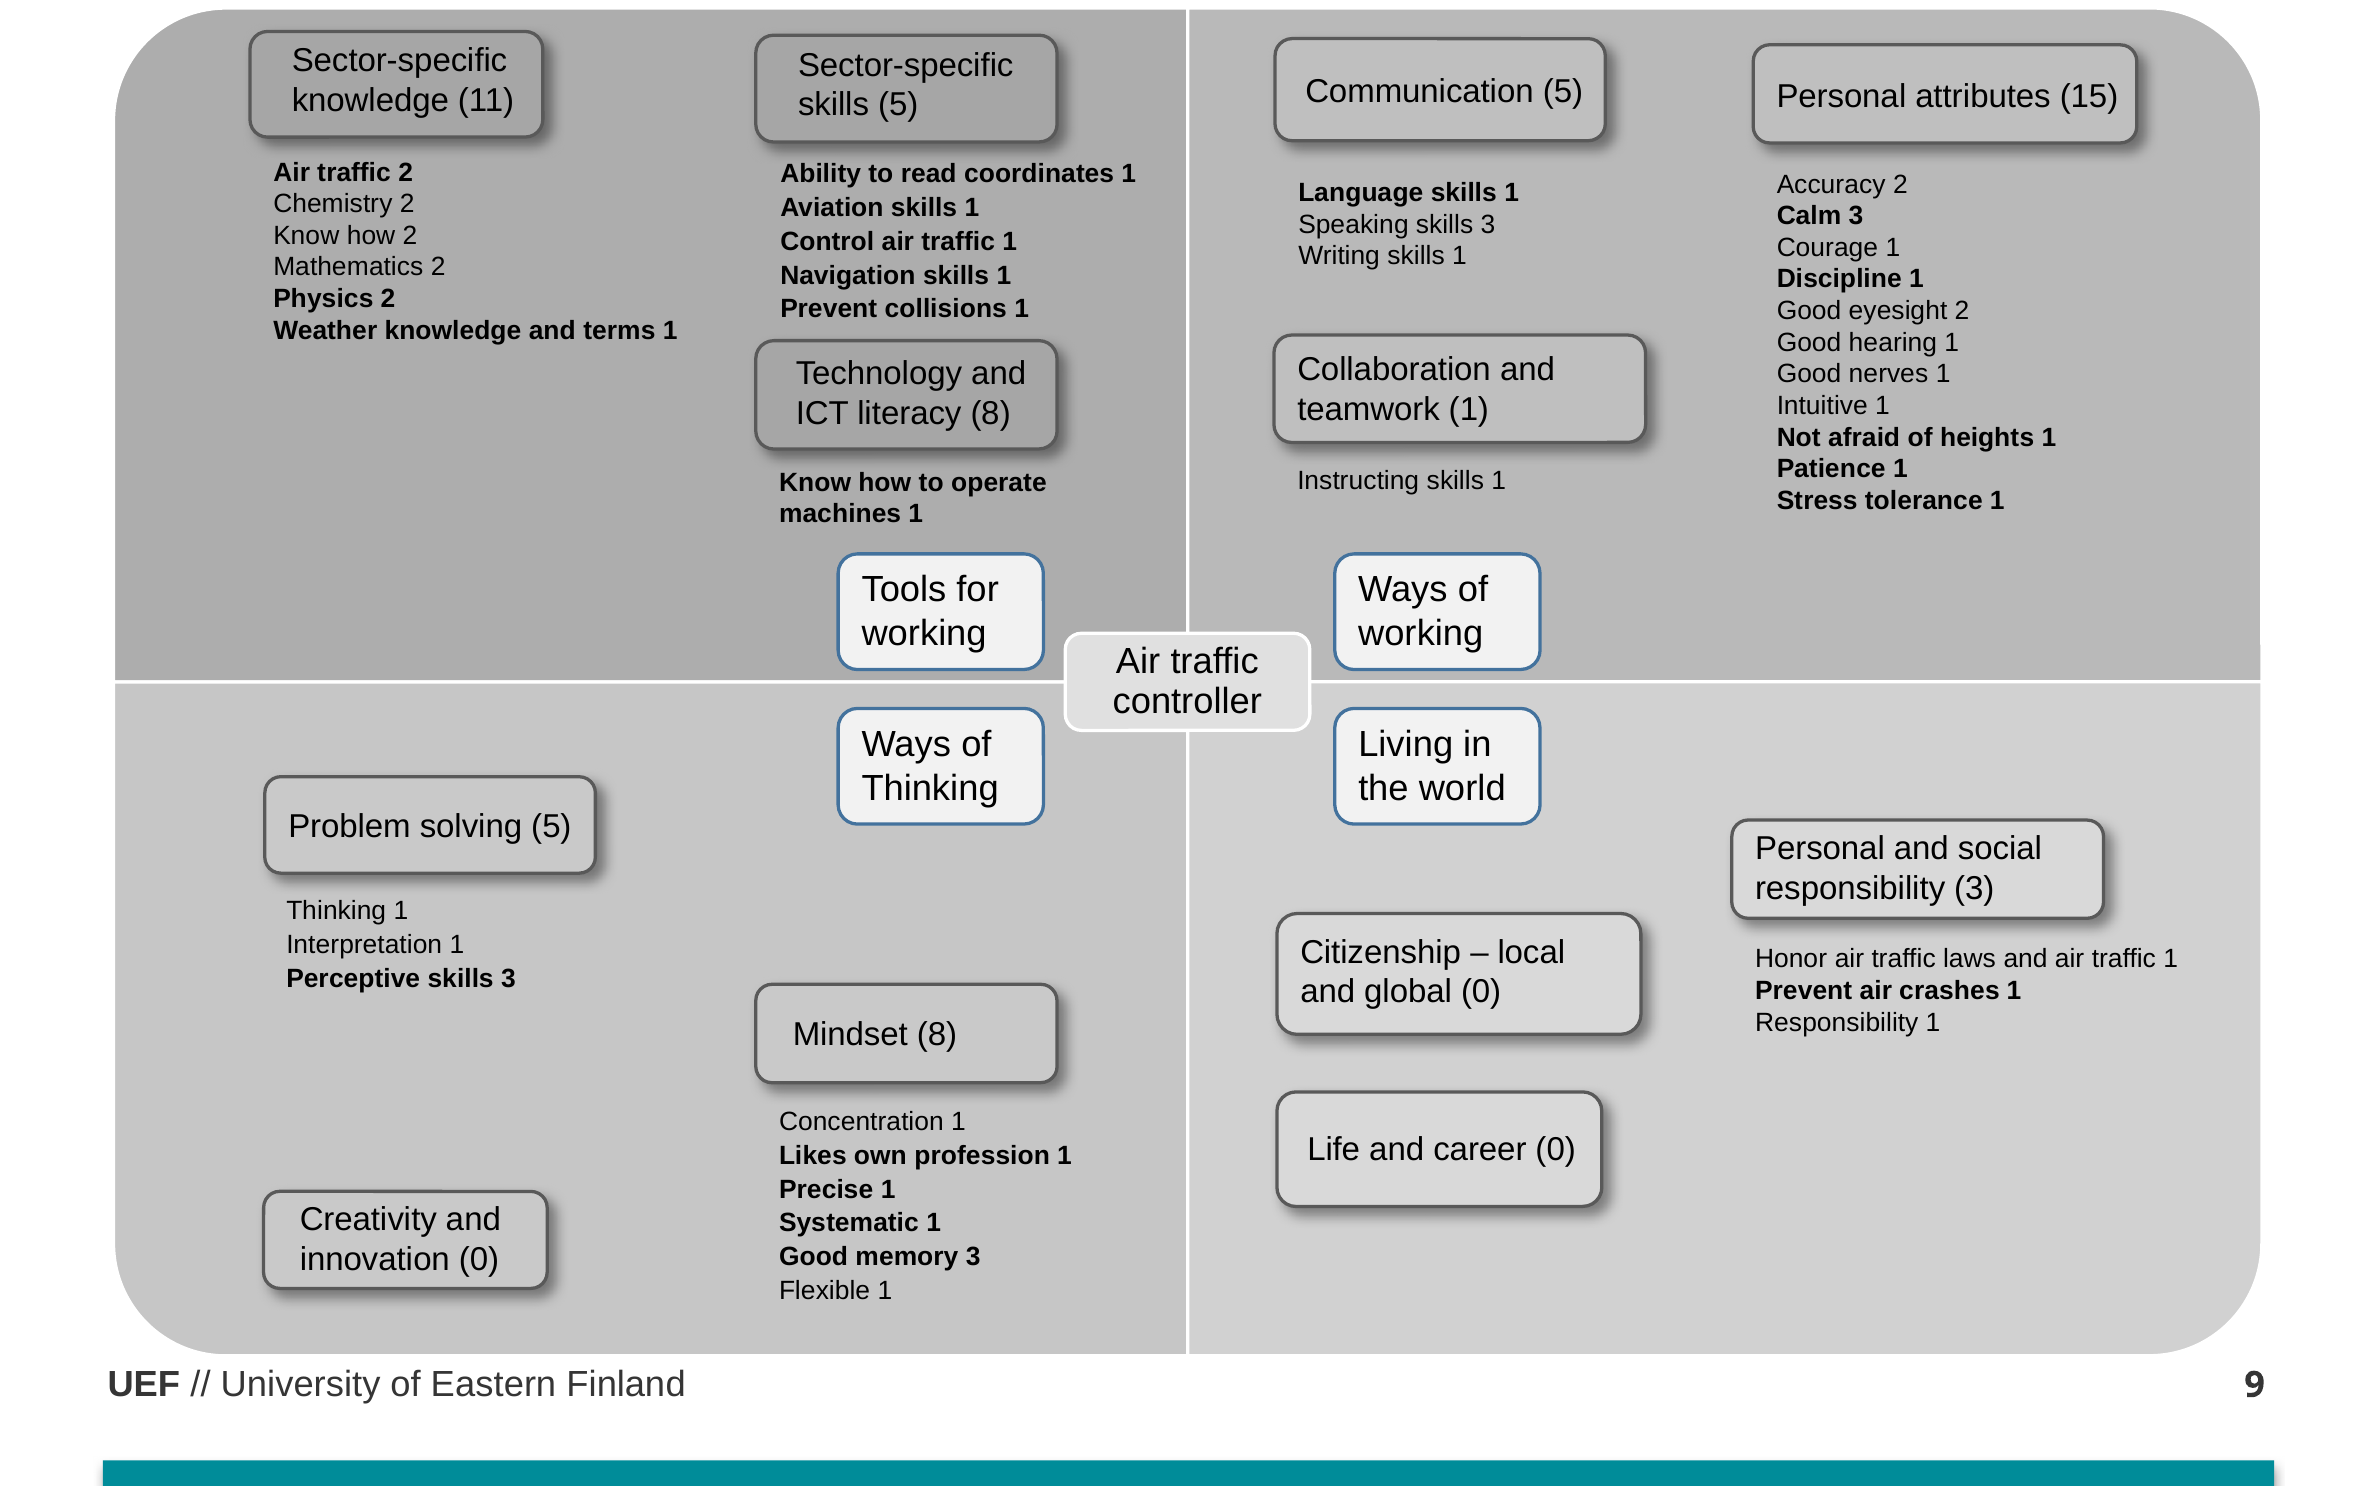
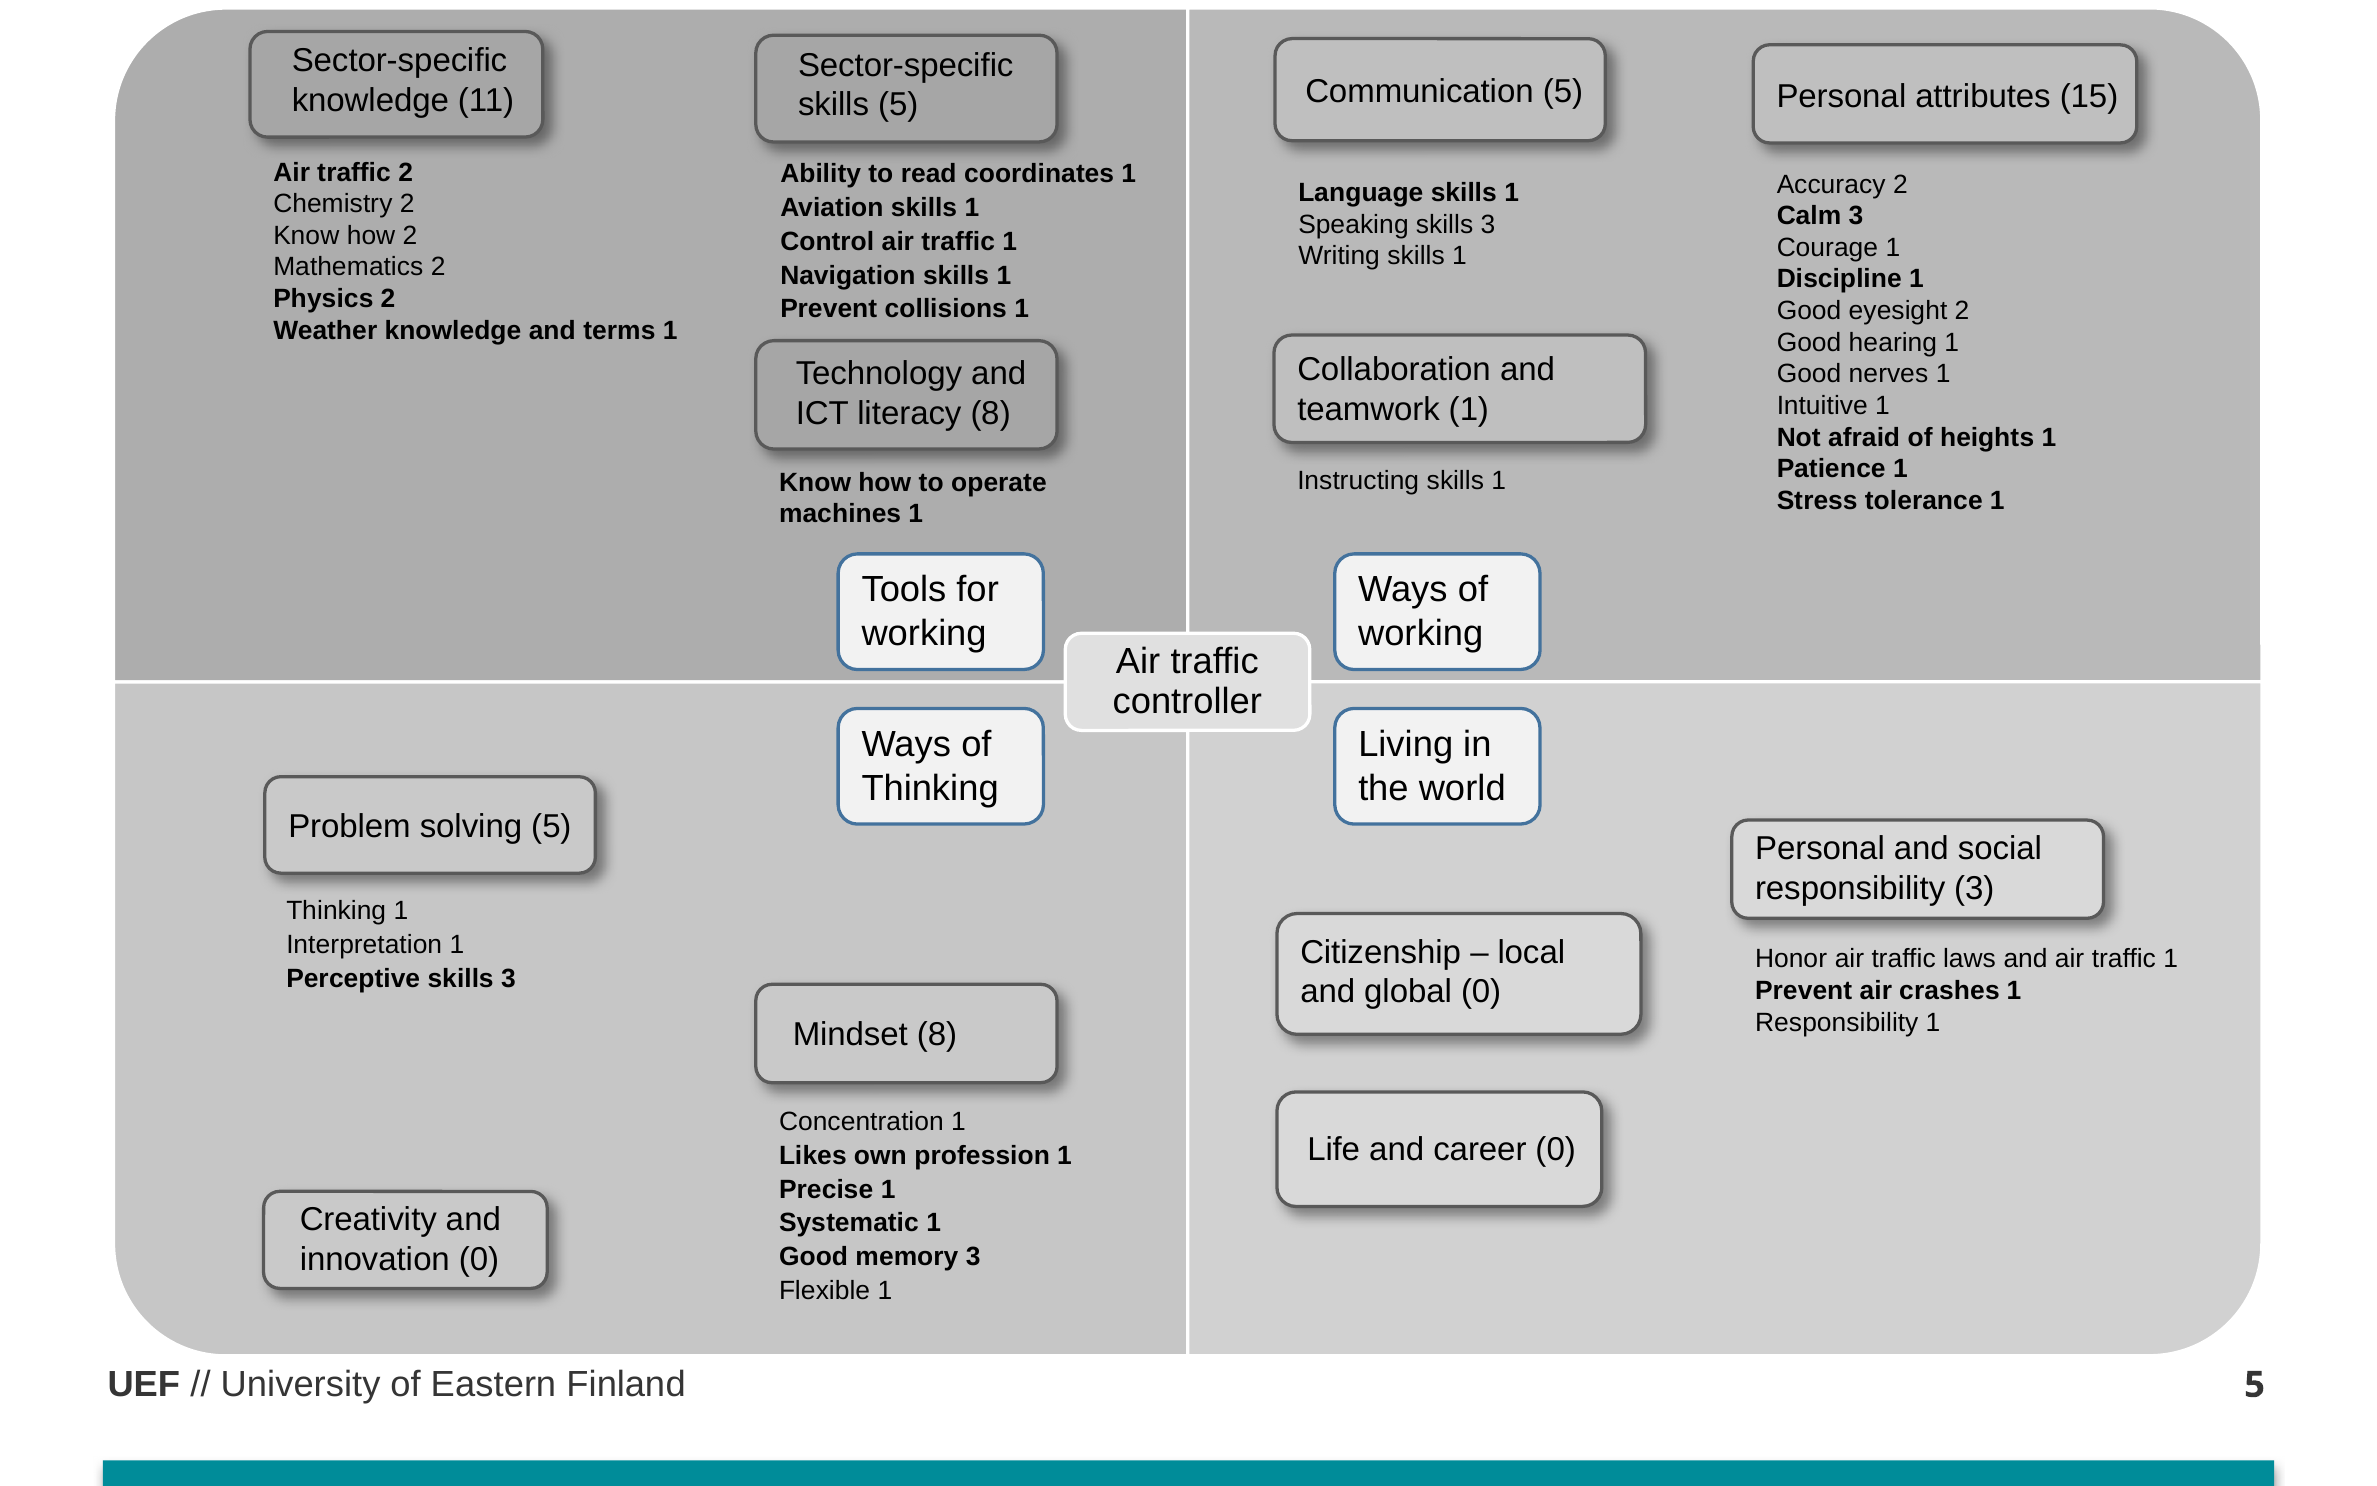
9: 9 -> 5 (2255, 1385)
